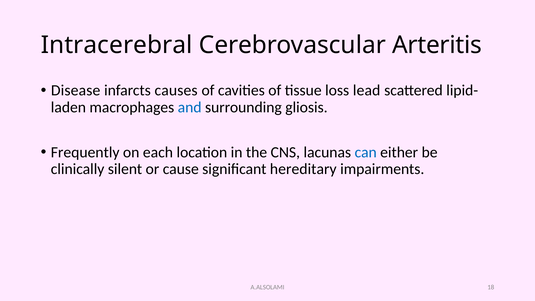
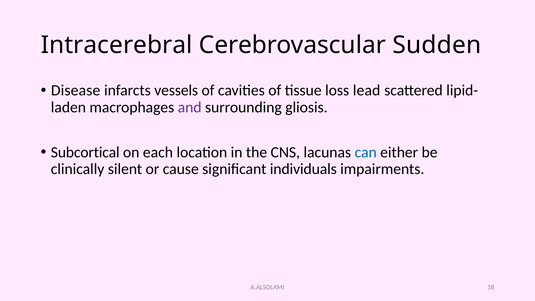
Arteritis: Arteritis -> Sudden (437, 45)
causes: causes -> vessels (176, 90)
and colour: blue -> purple (190, 107)
Frequently: Frequently -> Subcortical (85, 152)
hereditary: hereditary -> individuals (303, 169)
